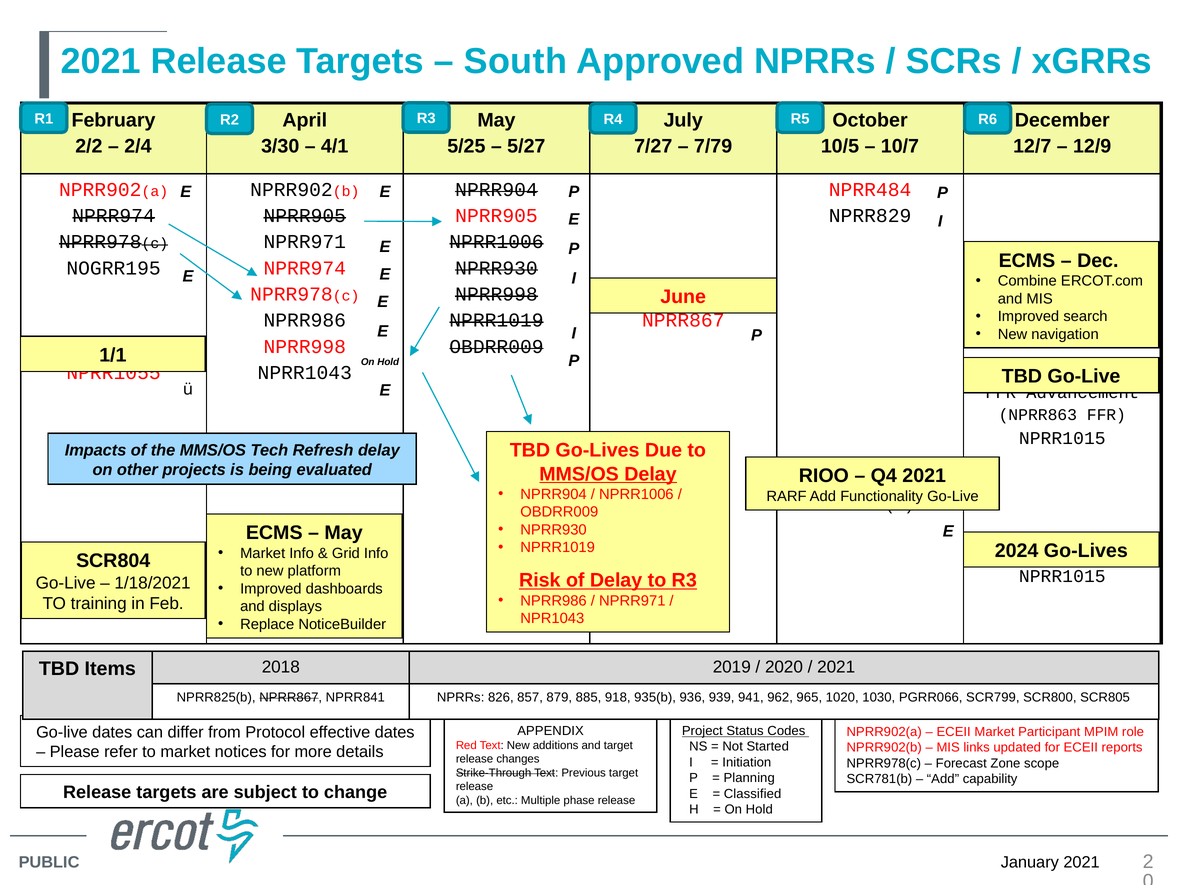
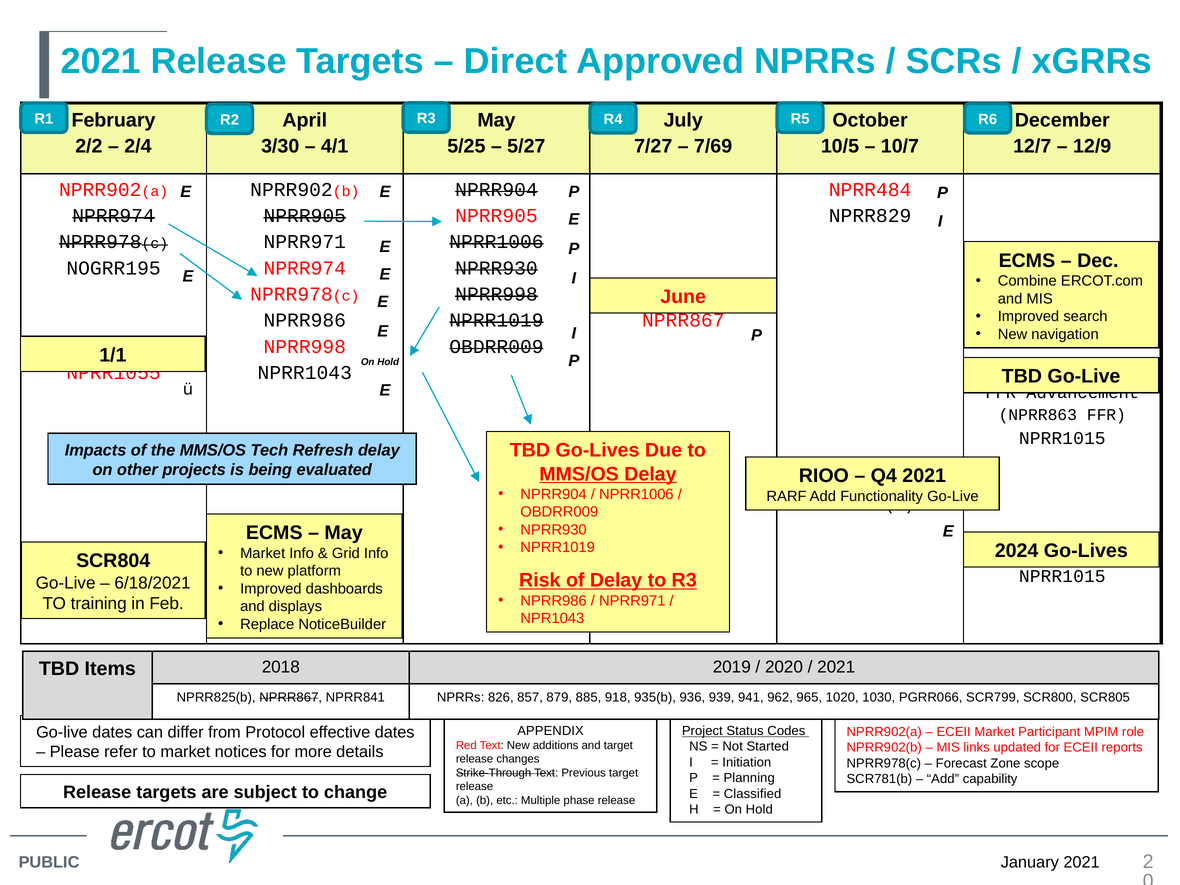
South: South -> Direct (515, 61)
7/79: 7/79 -> 7/69 (713, 146)
1/18/2021: 1/18/2021 -> 6/18/2021 (153, 583)
